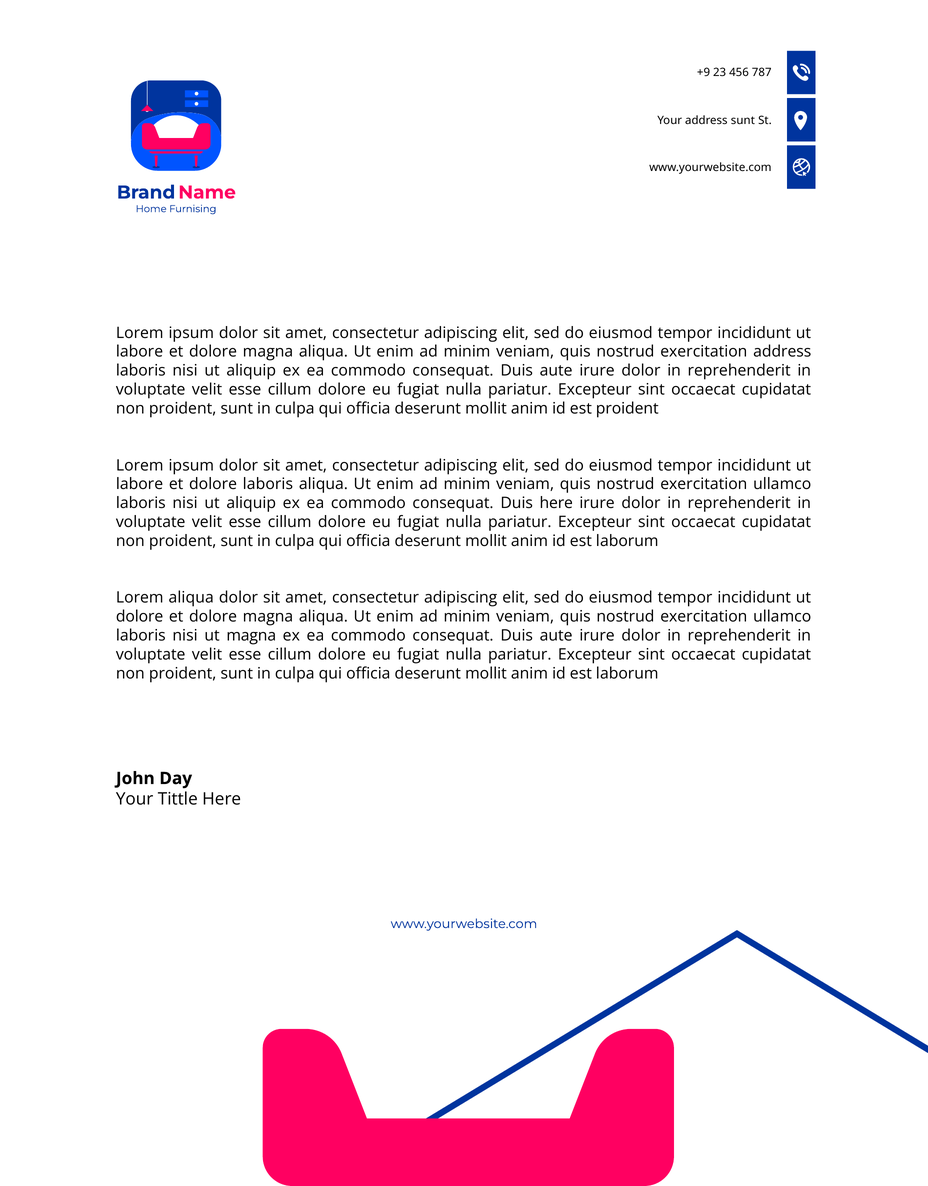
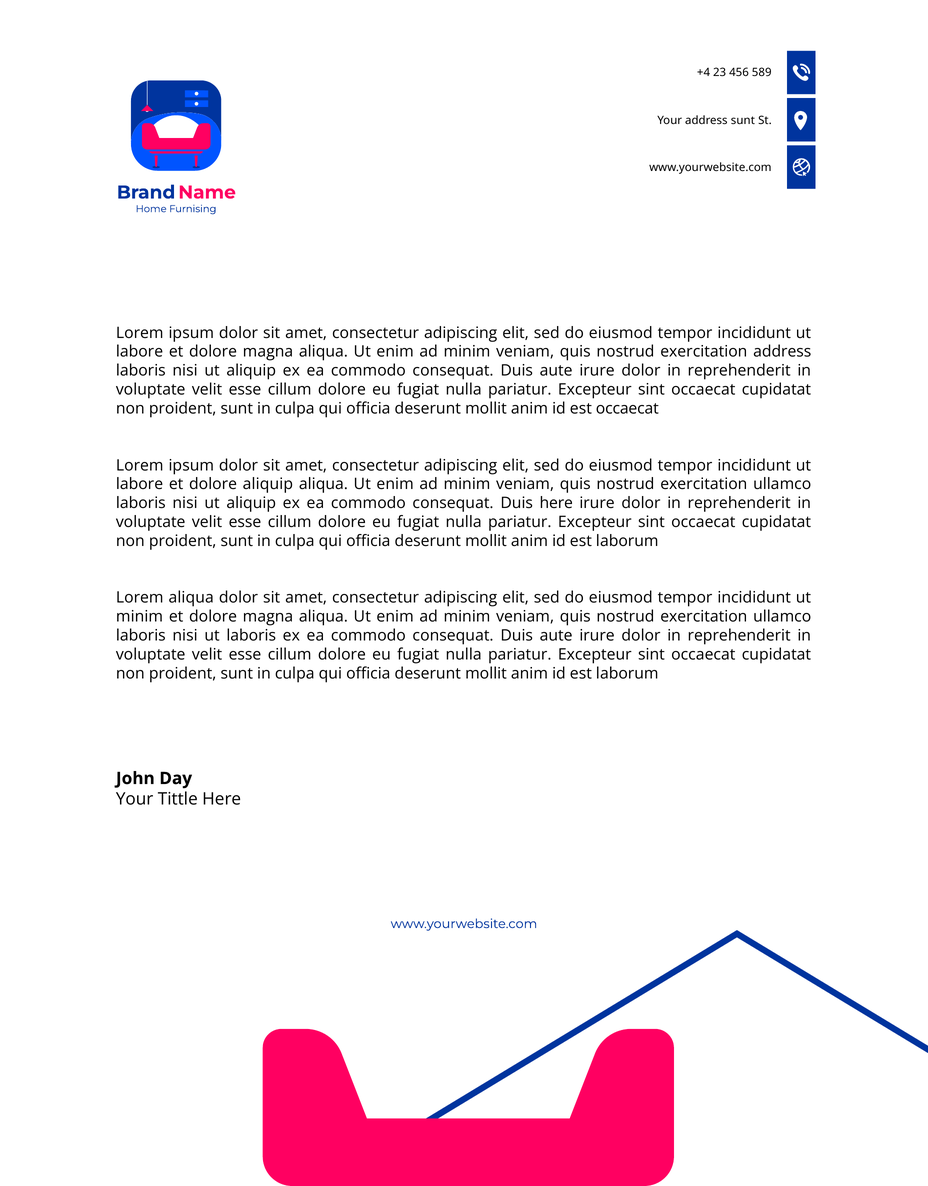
+9: +9 -> +4 (704, 73)
787: 787 -> 589 (762, 73)
est proident: proident -> occaecat (627, 408)
dolore laboris: laboris -> aliquip (268, 484)
dolore: dolore -> minim (140, 617)
ut magna: magna -> laboris (251, 635)
